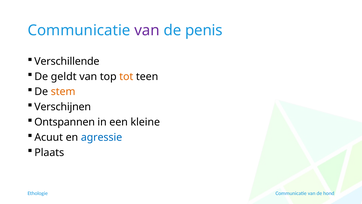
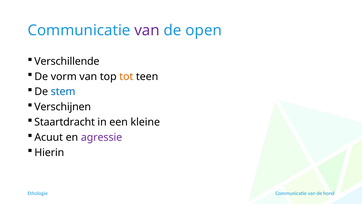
penis: penis -> open (204, 30)
geldt: geldt -> vorm (64, 76)
stem colour: orange -> blue (63, 92)
Ontspannen: Ontspannen -> Staartdracht (65, 122)
agressie colour: blue -> purple (102, 137)
Plaats: Plaats -> Hierin (49, 152)
